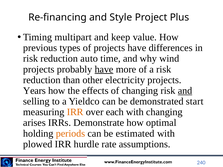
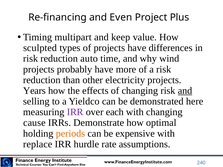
Style: Style -> Even (121, 17)
previous: previous -> sculpted (40, 48)
have underline: present -> none (104, 69)
start: start -> here (195, 101)
IRR colour: orange -> purple (75, 112)
arises: arises -> cause (34, 123)
estimated: estimated -> expensive (135, 134)
plowed: plowed -> replace (38, 144)
